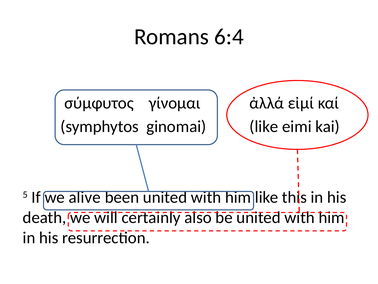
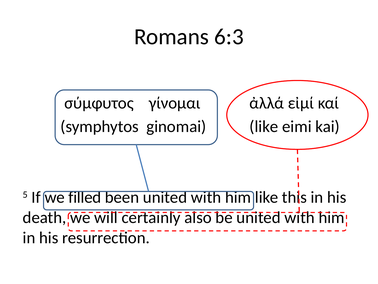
6:4: 6:4 -> 6:3 (229, 37)
alive: alive -> filled (85, 197)
